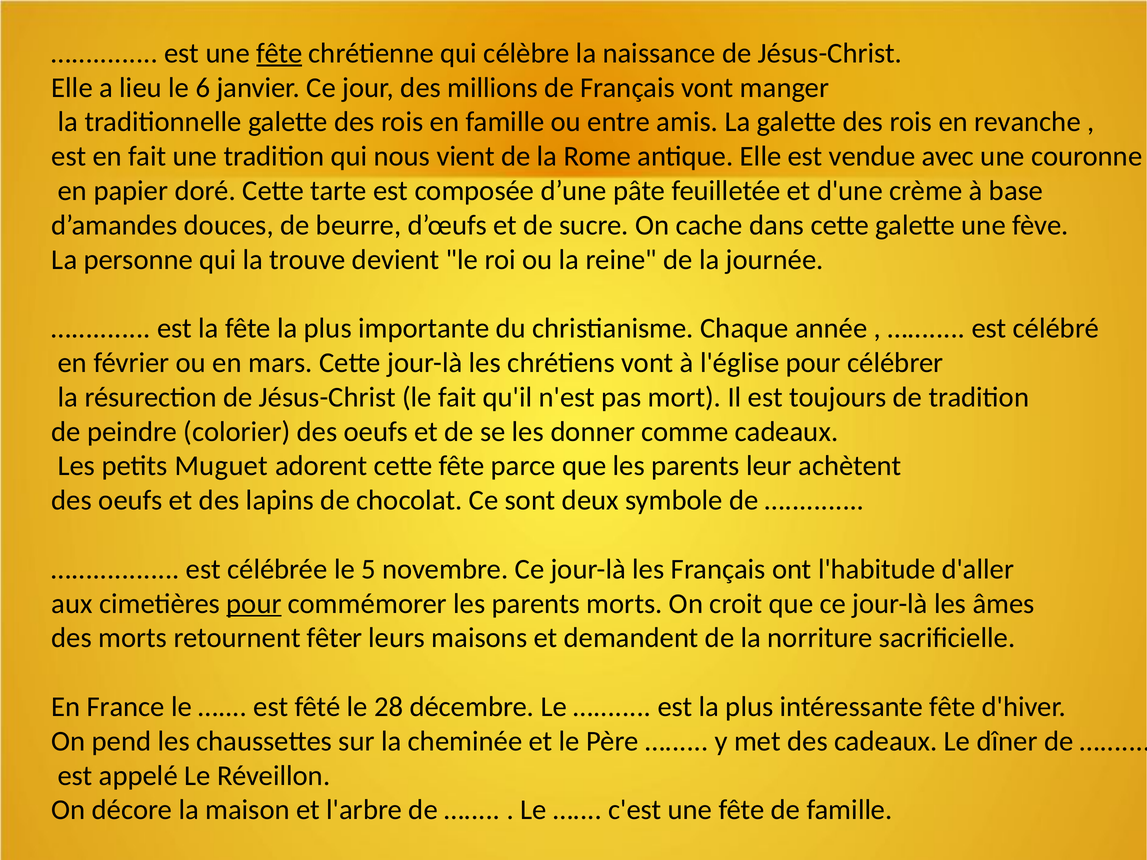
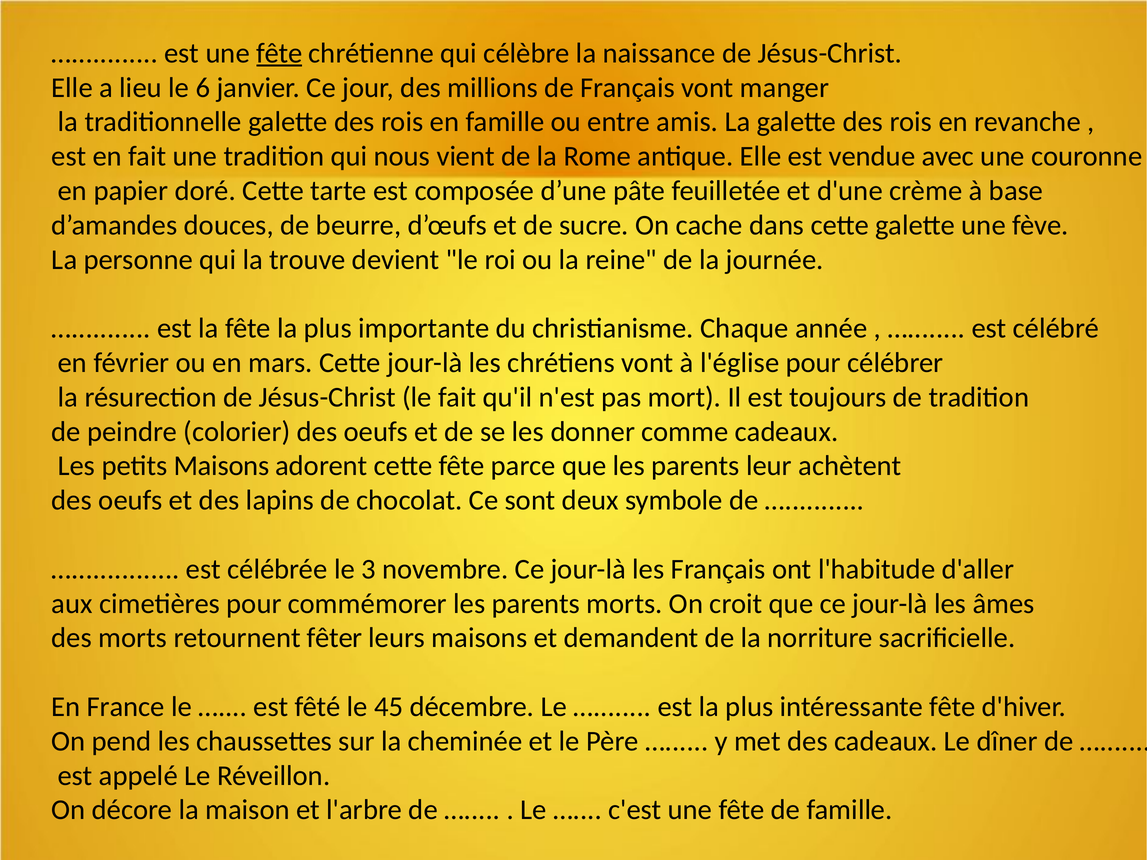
petits Muguet: Muguet -> Maisons (222, 466)
5: 5 -> 3 (369, 569)
pour underline: present -> none (254, 604)
28: 28 -> 45 (389, 707)
